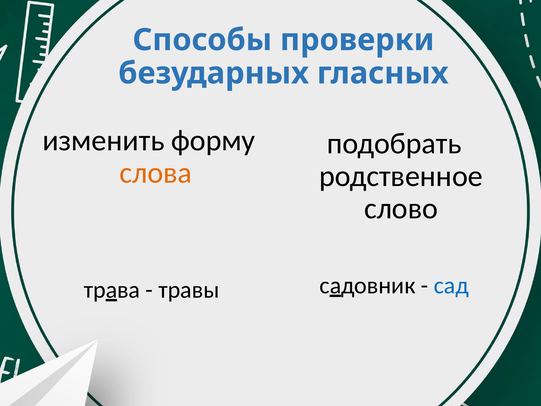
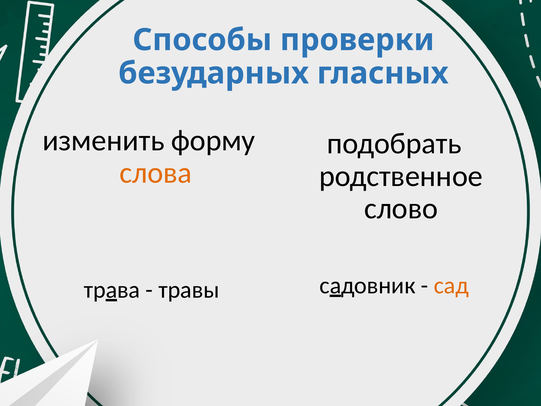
сад colour: blue -> orange (451, 285)
